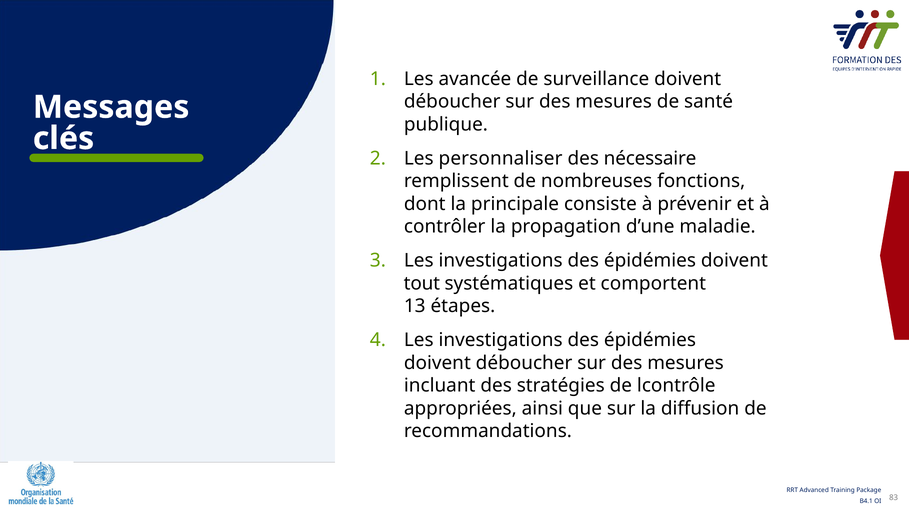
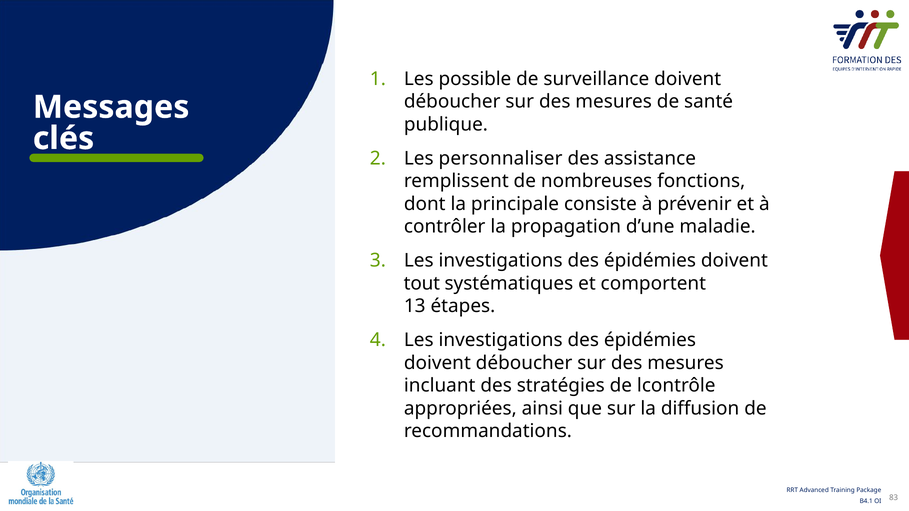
avancée: avancée -> possible (475, 79)
nécessaire: nécessaire -> assistance (650, 158)
